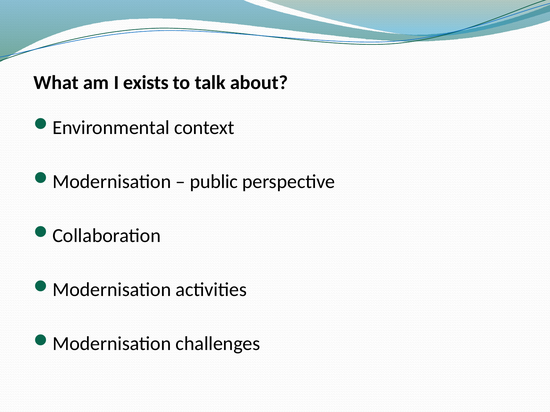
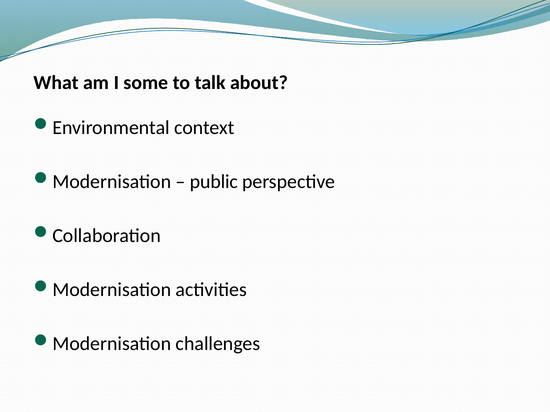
exists: exists -> some (146, 83)
